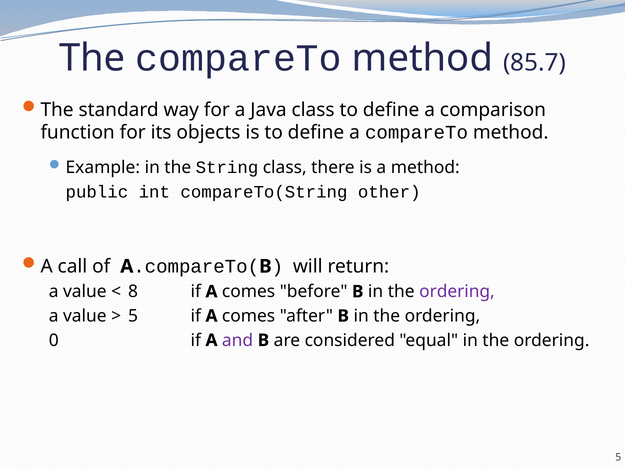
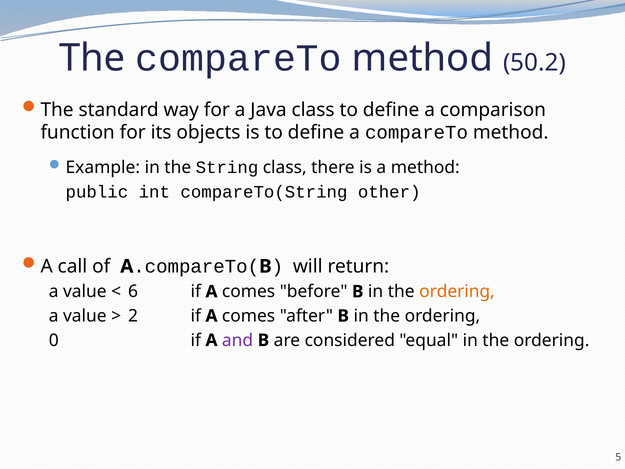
85.7: 85.7 -> 50.2 (535, 62)
8: 8 -> 6 (133, 291)
ordering colour: purple -> orange (457, 291)
5: 5 -> 2 (133, 316)
